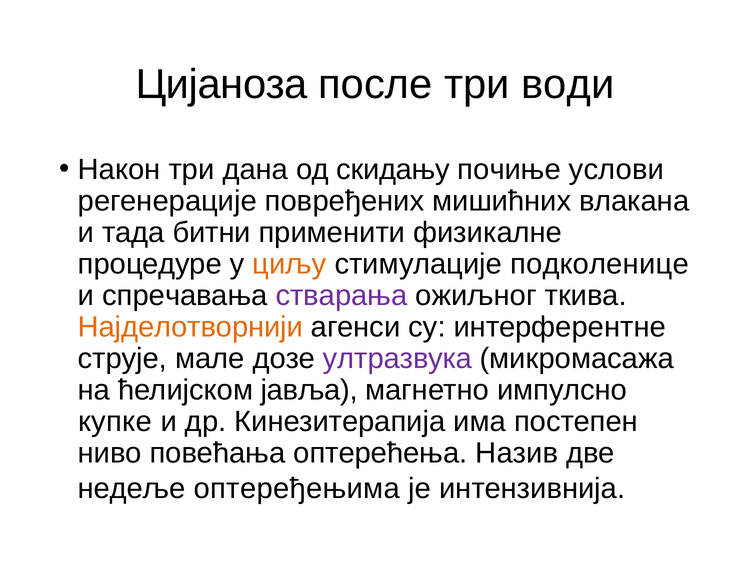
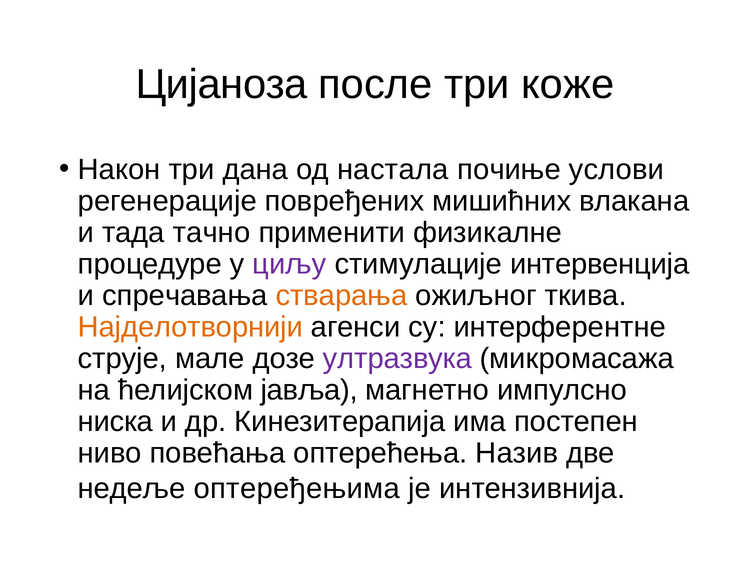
води: води -> коже (568, 84)
скидању: скидању -> настала (393, 169)
битни: битни -> тачно (212, 232)
циљу colour: orange -> purple (289, 264)
подколенице: подколенице -> интервенција (600, 264)
стварања colour: purple -> orange (341, 295)
купке: купке -> ниска (115, 421)
